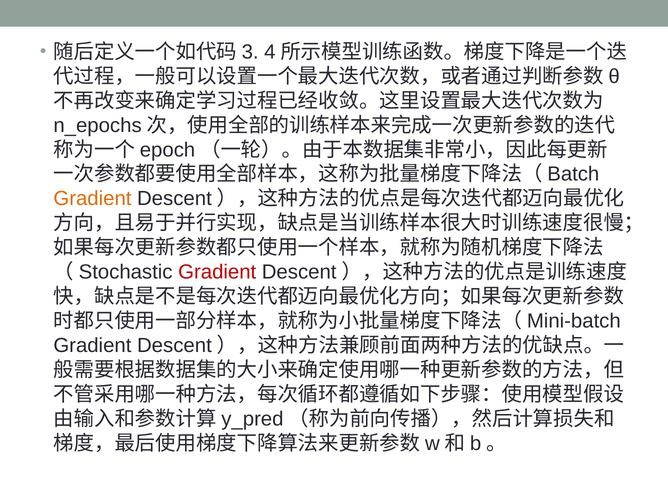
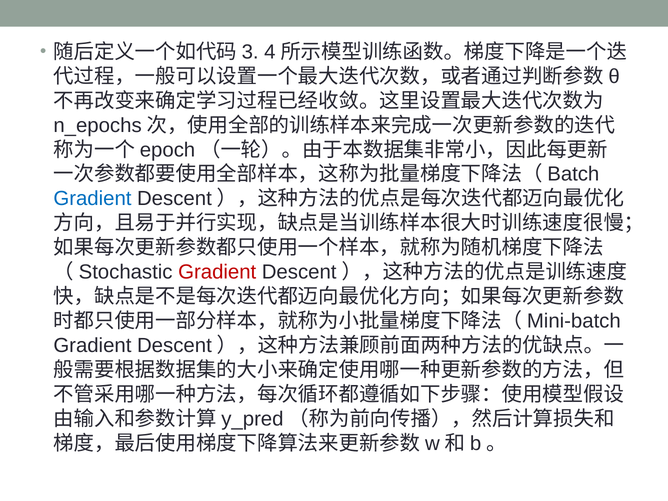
Gradient colour: orange -> blue (92, 199)
